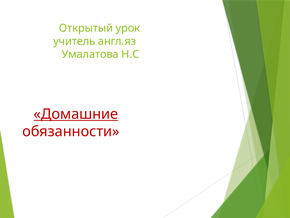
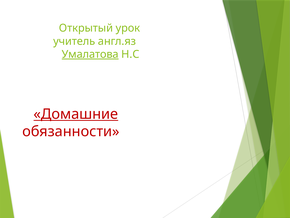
Умалатова underline: none -> present (90, 54)
